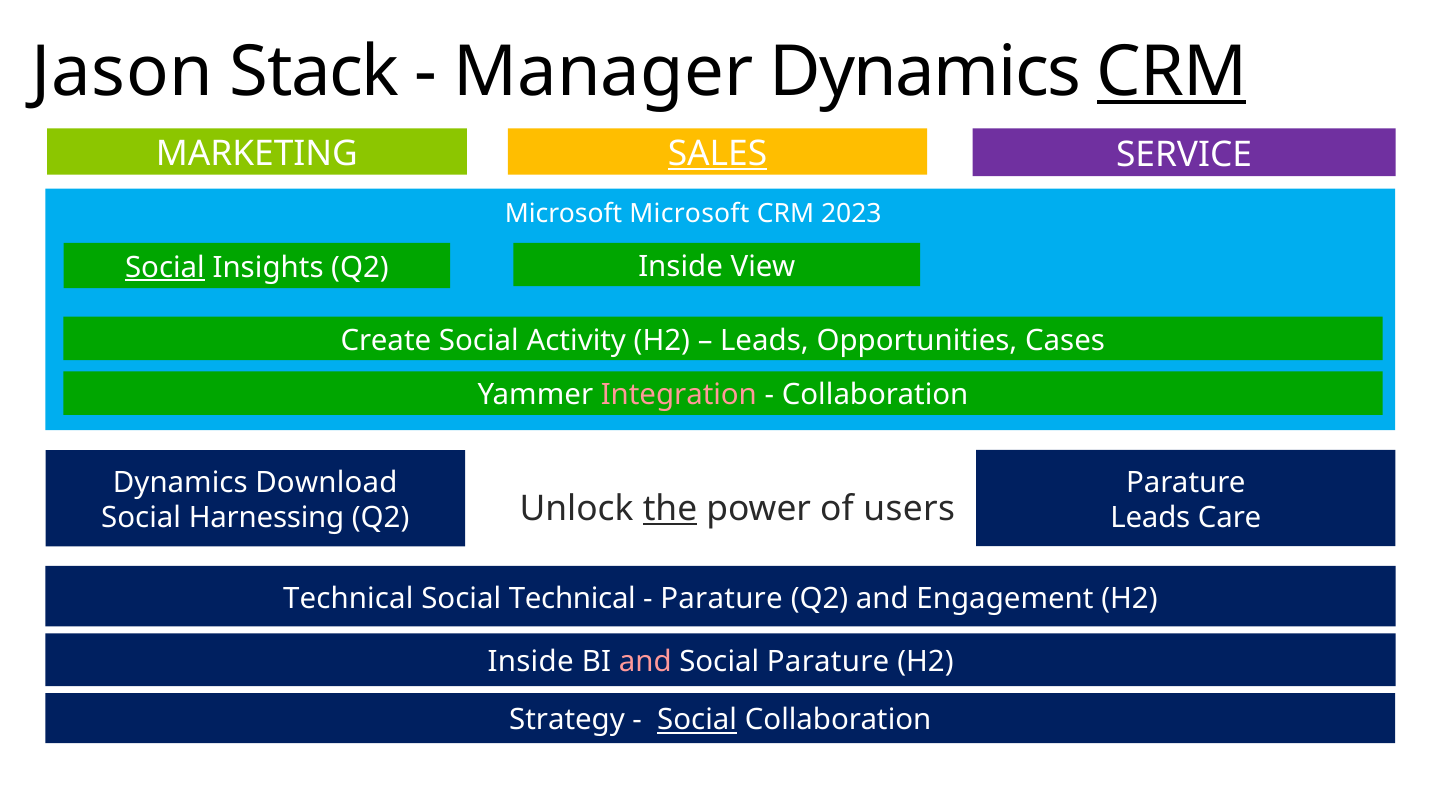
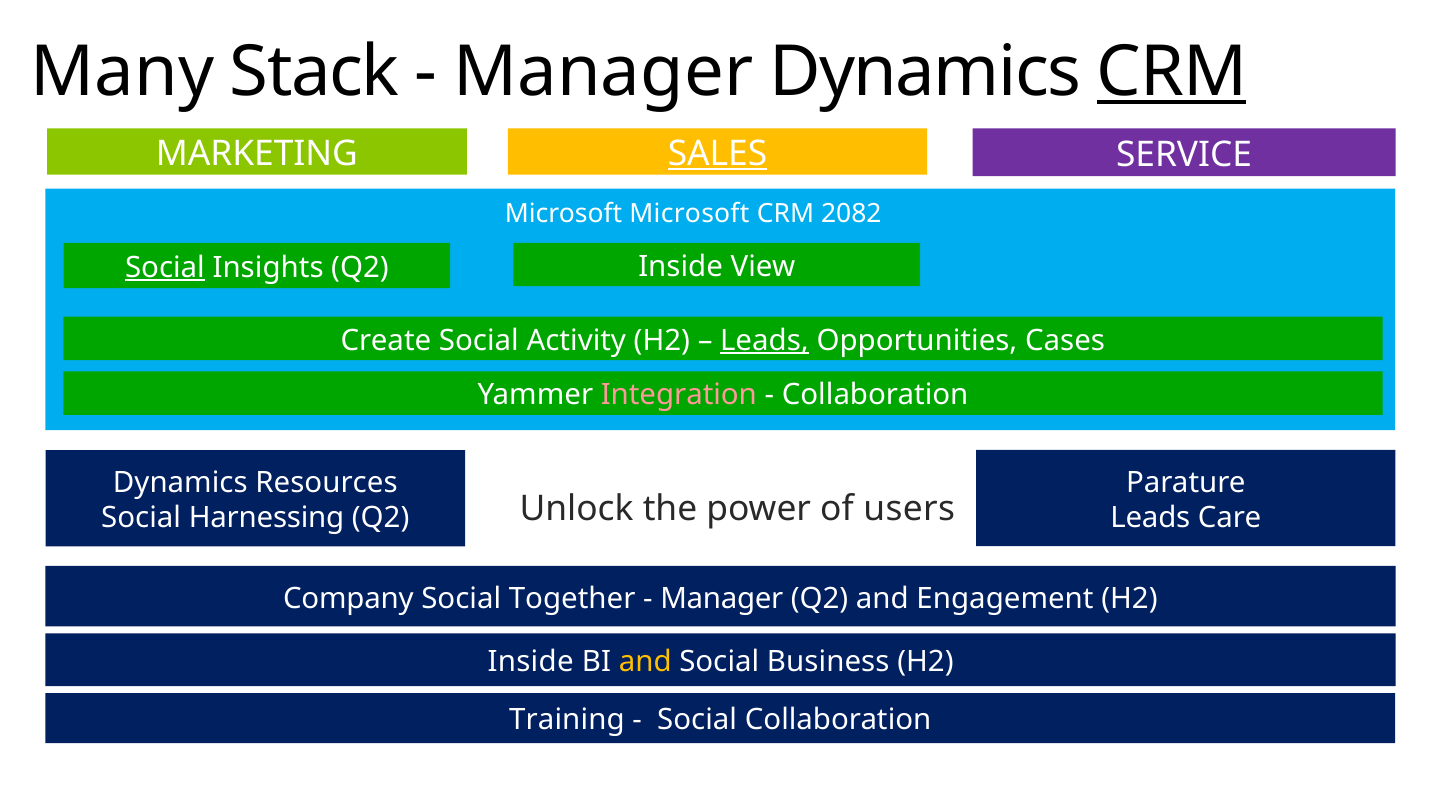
Jason: Jason -> Many (123, 72)
2023: 2023 -> 2082 (851, 214)
Leads underline: none -> present (764, 341)
Download: Download -> Resources (326, 483)
the underline: present -> none (670, 509)
Technical: Technical -> Company (348, 599)
Social Technical: Technical -> Together (572, 599)
Parature: Parature -> Manager (722, 599)
and colour: pink -> yellow (645, 662)
Social Parature: Parature -> Business (828, 662)
Strategy: Strategy -> Training (567, 721)
Social underline: present -> none (697, 721)
